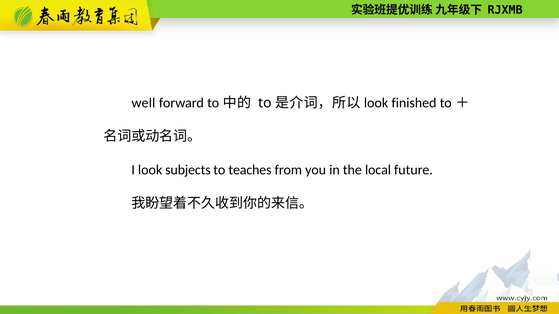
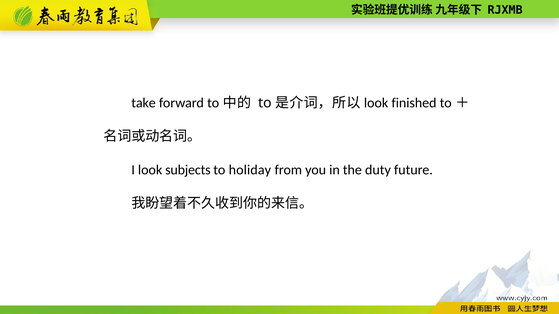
well: well -> take (144, 103)
teaches: teaches -> holiday (250, 170)
local: local -> duty (378, 170)
